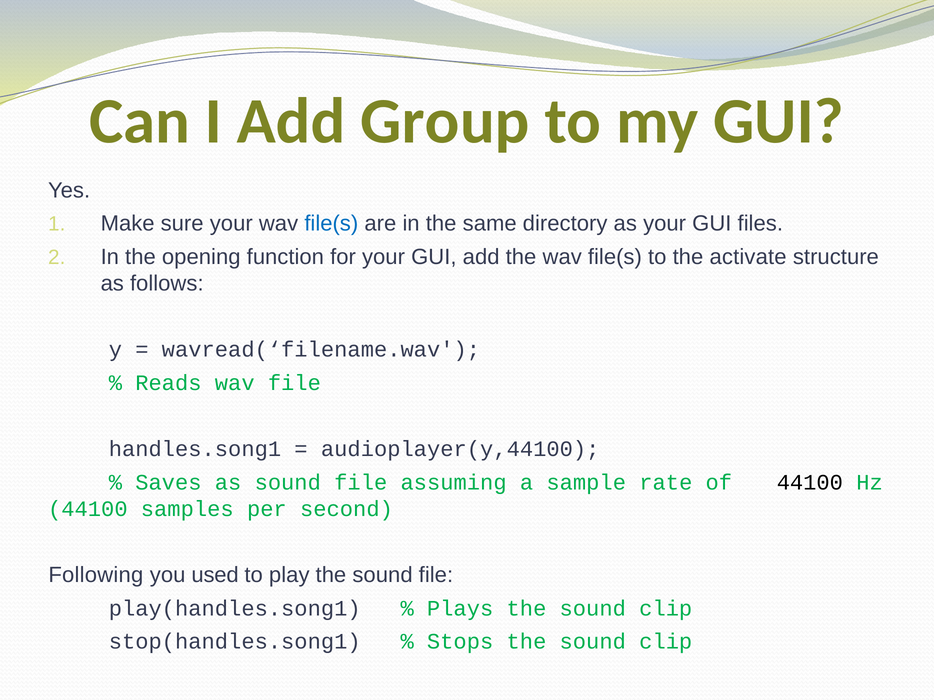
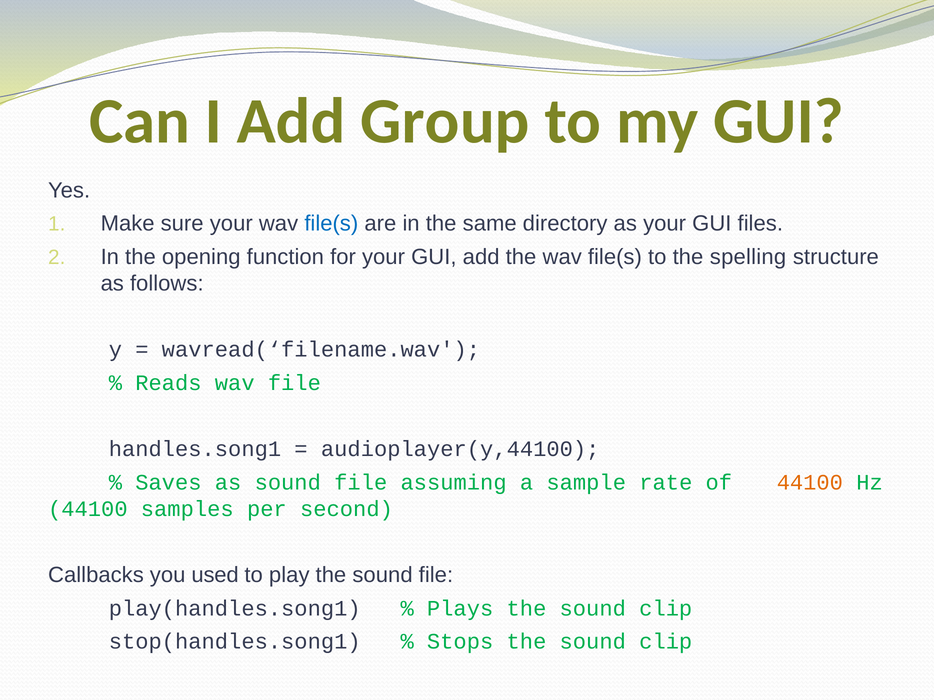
activate: activate -> spelling (748, 257)
44100 colour: black -> orange (810, 483)
Following: Following -> Callbacks (96, 576)
